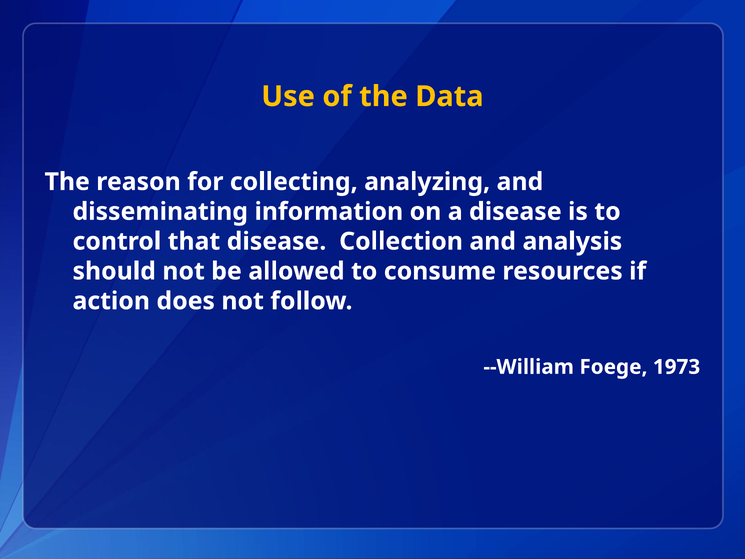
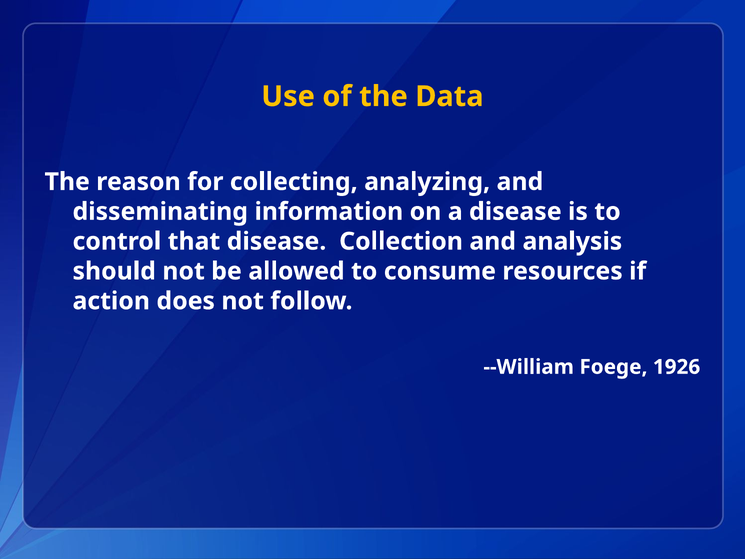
1973: 1973 -> 1926 (677, 367)
